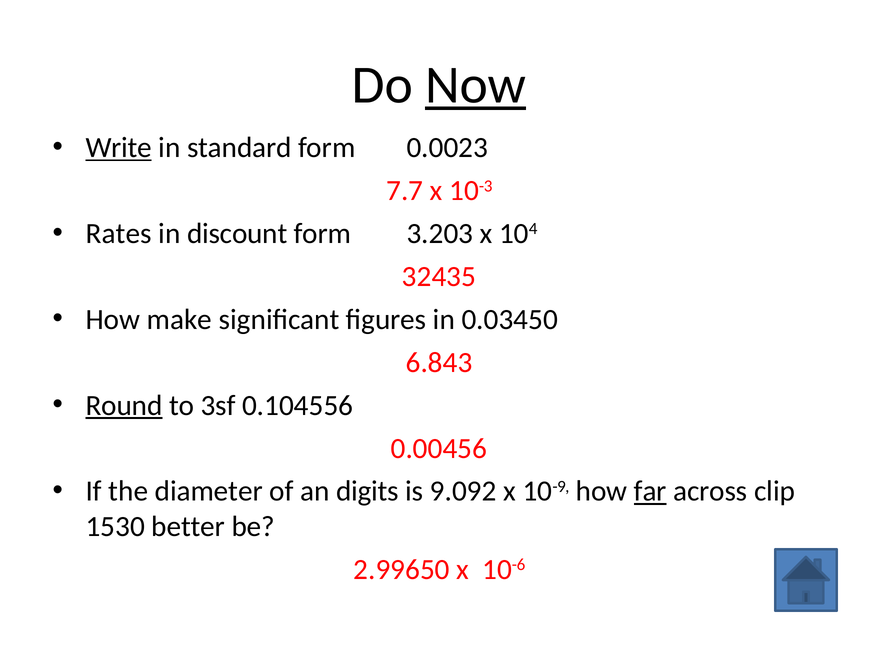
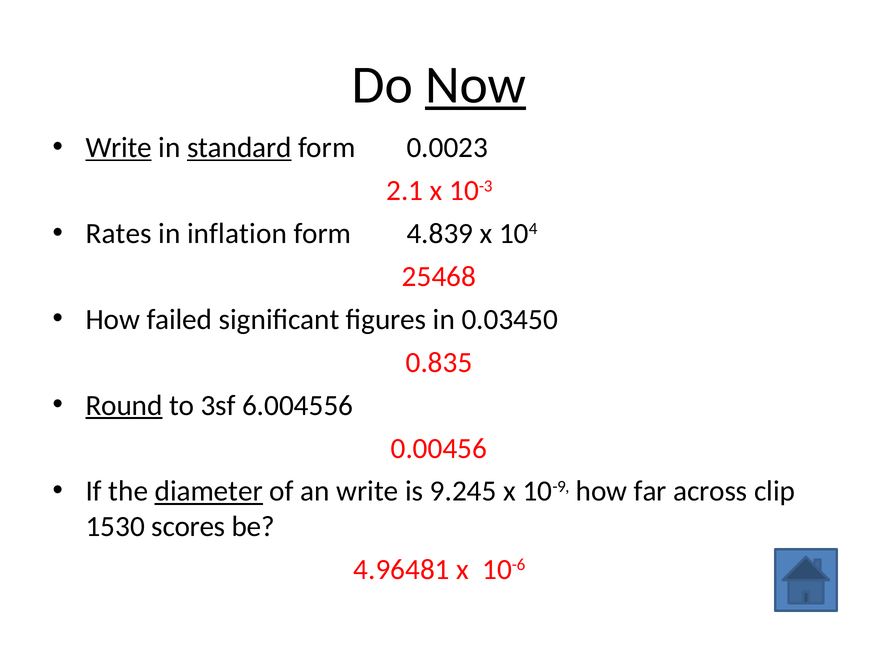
standard underline: none -> present (239, 147)
7.7: 7.7 -> 2.1 (405, 190)
discount: discount -> inflation (237, 233)
3.203: 3.203 -> 4.839 (440, 233)
32435: 32435 -> 25468 (439, 276)
make: make -> failed (179, 319)
6.843: 6.843 -> 0.835 (439, 362)
0.104556: 0.104556 -> 6.004556 (298, 405)
diameter underline: none -> present (209, 491)
an digits: digits -> write (367, 491)
9.092: 9.092 -> 9.245 (463, 491)
far underline: present -> none (650, 491)
better: better -> scores (188, 526)
2.99650: 2.99650 -> 4.96481 (402, 569)
